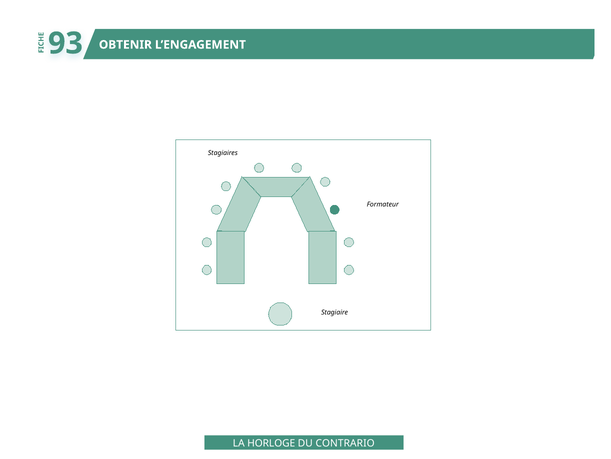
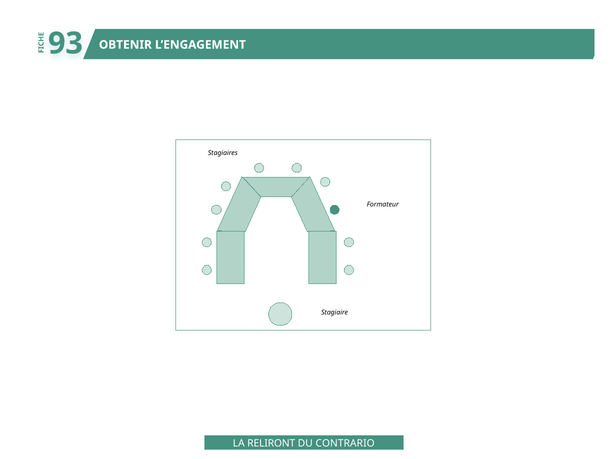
HORLOGE: HORLOGE -> RELIRONT (271, 443)
